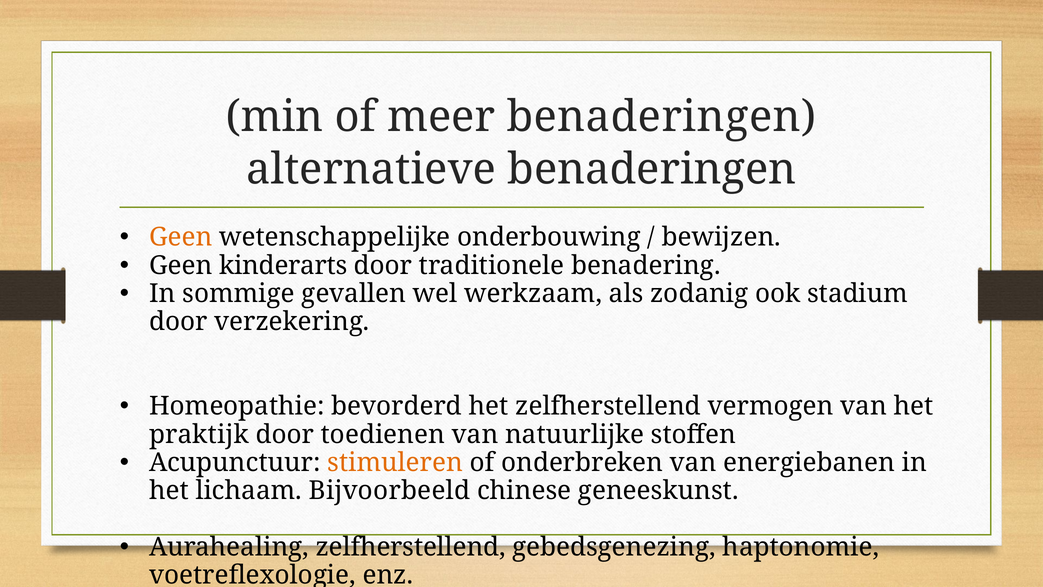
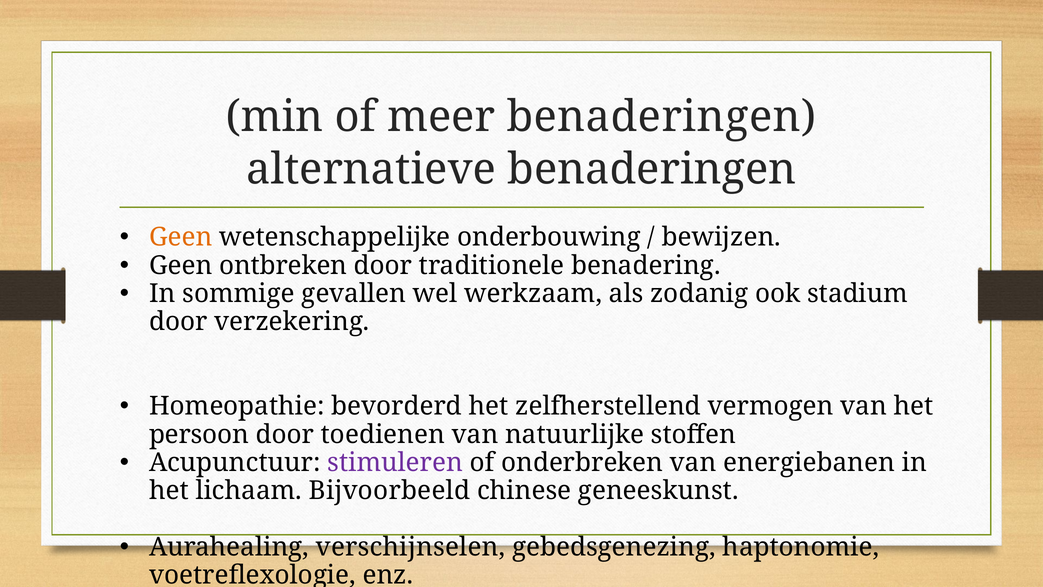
kinderarts: kinderarts -> ontbreken (283, 265)
praktijk: praktijk -> persoon (199, 434)
stimuleren colour: orange -> purple (395, 462)
Aurahealing zelfherstellend: zelfherstellend -> verschijnselen (410, 547)
